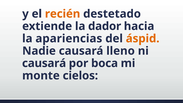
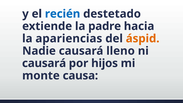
recién colour: orange -> blue (63, 14)
dador: dador -> padre (105, 26)
boca: boca -> hijos (105, 63)
cielos: cielos -> causa (80, 76)
